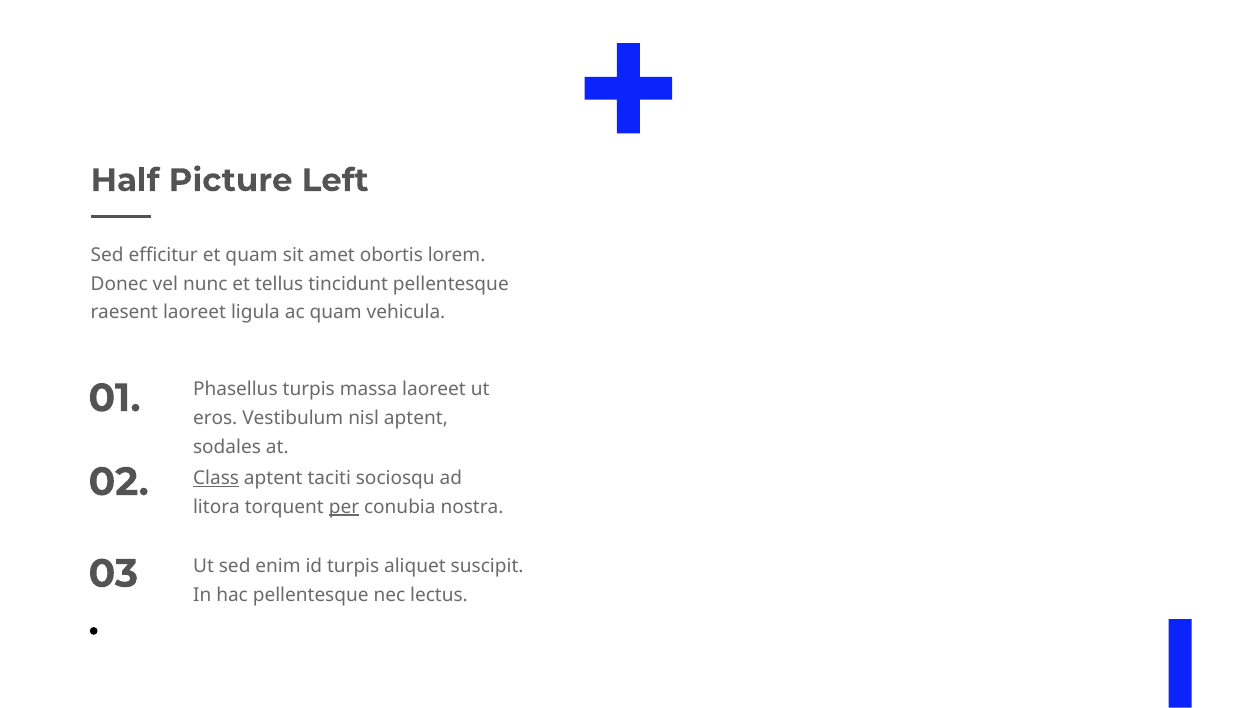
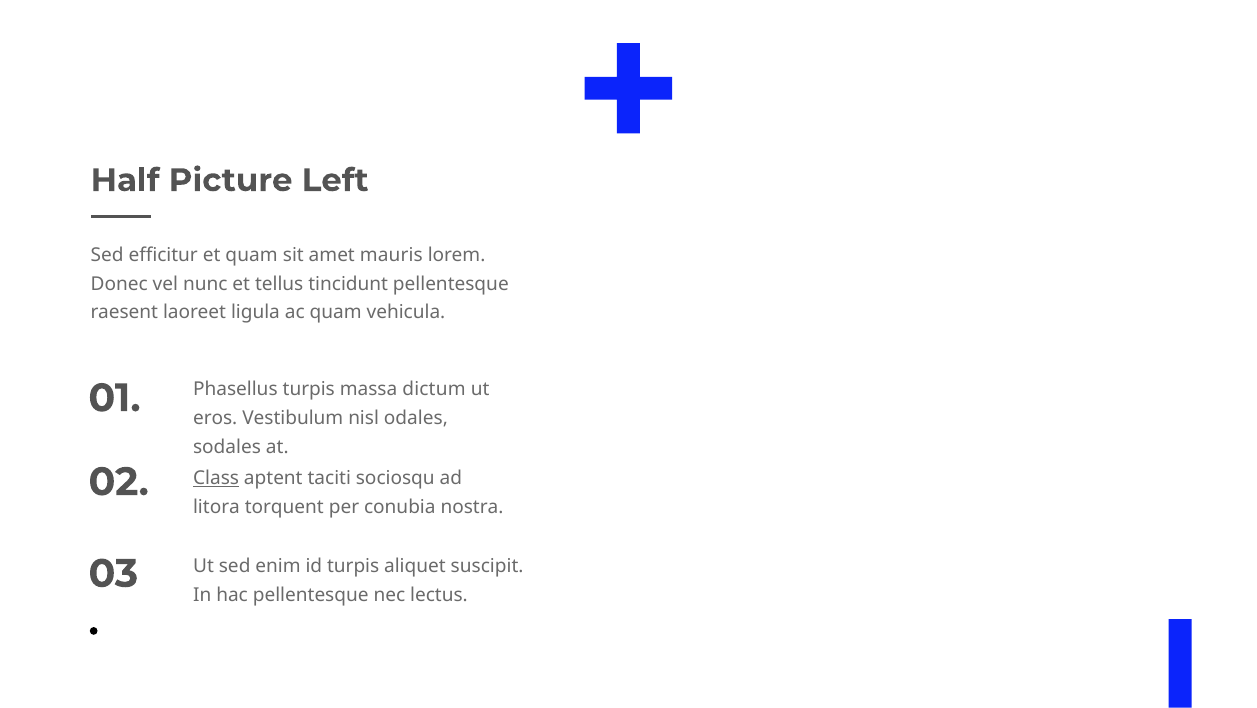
obortis: obortis -> mauris (391, 255)
massa laoreet: laoreet -> dictum (434, 389)
nisl aptent: aptent -> odales (416, 418)
per underline: present -> none (344, 506)
